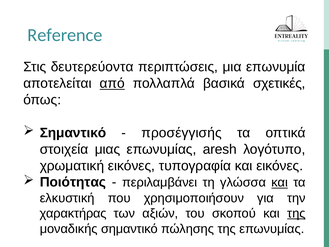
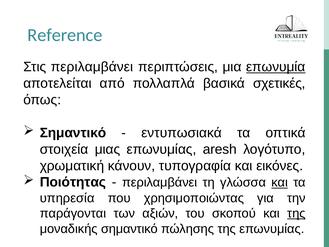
Στις δευτερεύοντα: δευτερεύοντα -> περιλαμβάνει (92, 67)
επωνυμία underline: none -> present (276, 67)
από underline: present -> none (112, 83)
προσέγγισής: προσέγγισής -> εντυπωσιακά (182, 133)
χρωματική εικόνες: εικόνες -> κάνουν (132, 166)
ελκυστική: ελκυστική -> υπηρεσία (67, 198)
χρησιμοποιήσουν: χρησιμοποιήσουν -> χρησιμοποιώντας (194, 198)
χαρακτήρας: χαρακτήρας -> παράγονται (73, 213)
